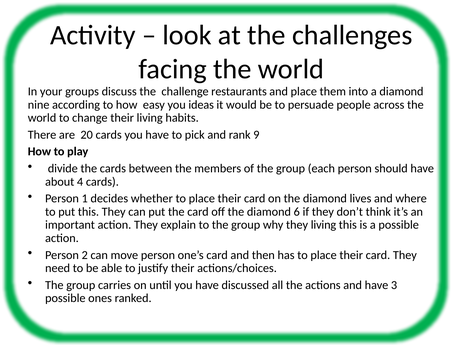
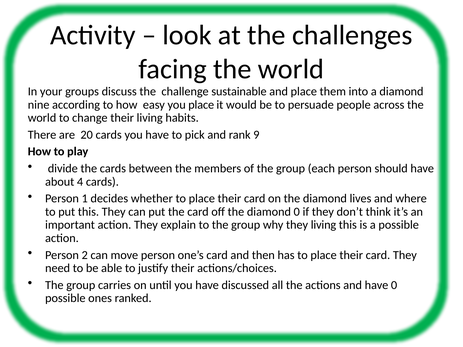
restaurants: restaurants -> sustainable (239, 92)
you ideas: ideas -> place (201, 105)
diamond 6: 6 -> 0 (297, 212)
have 3: 3 -> 0 (394, 285)
